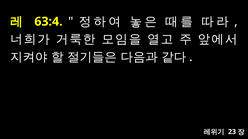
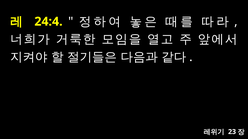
63:4: 63:4 -> 24:4 (48, 22)
